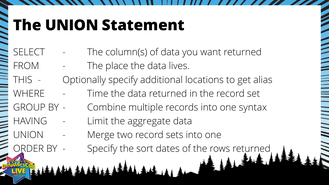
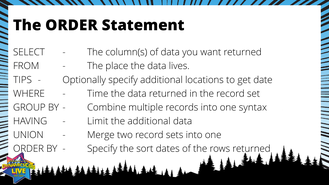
The UNION: UNION -> ORDER (72, 26)
THIS: THIS -> TIPS (23, 80)
alias: alias -> date (263, 80)
the aggregate: aggregate -> additional (149, 121)
